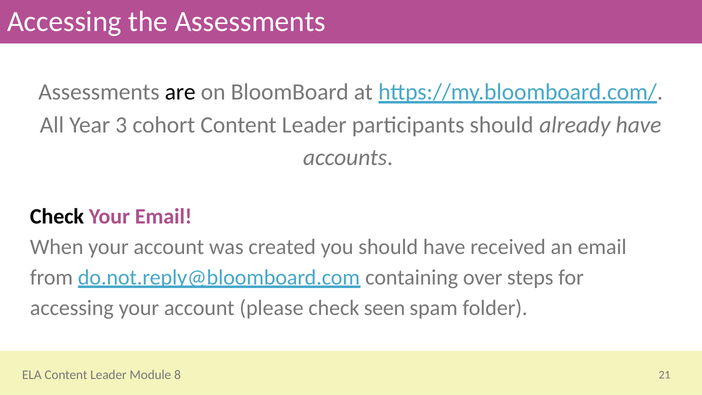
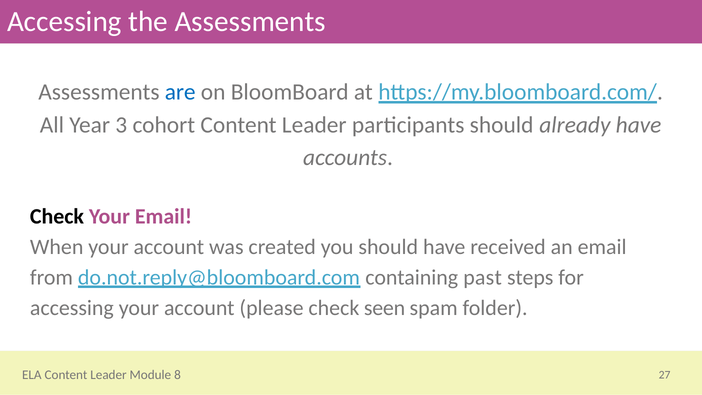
are colour: black -> blue (180, 92)
over: over -> past (483, 277)
21: 21 -> 27 (665, 375)
